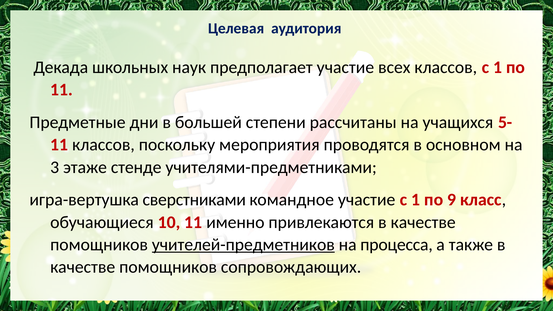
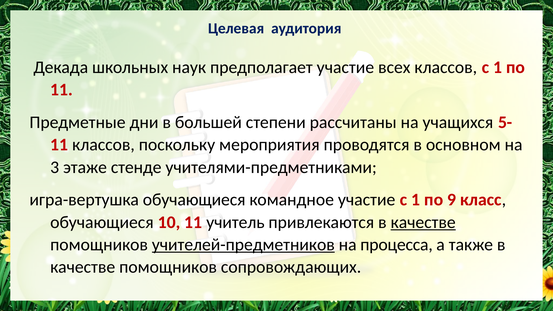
игра-вертушка сверстниками: сверстниками -> обучающиеся (194, 200)
именно: именно -> учитель (235, 222)
качестве underline: none -> present (423, 222)
